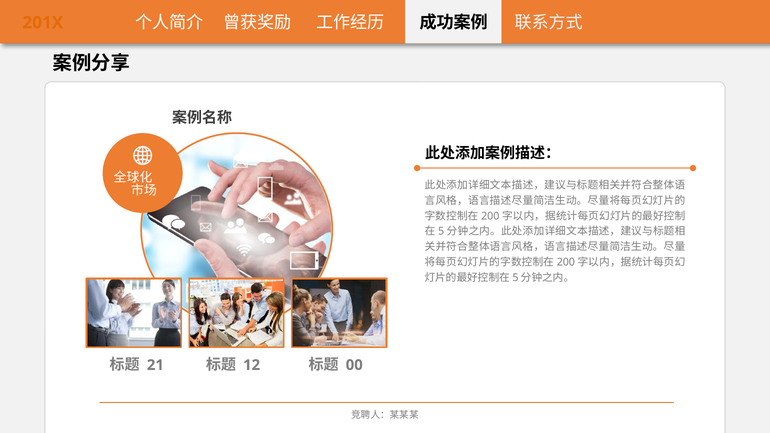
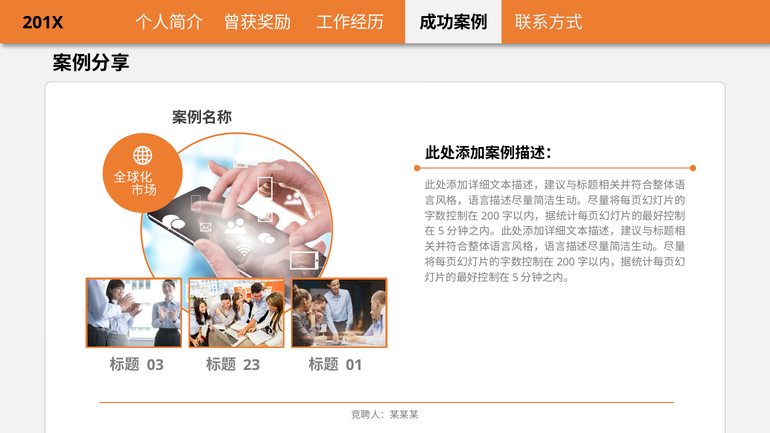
201X colour: orange -> black (43, 23)
21: 21 -> 03 (155, 365)
12: 12 -> 23 (252, 365)
00: 00 -> 01 (354, 365)
